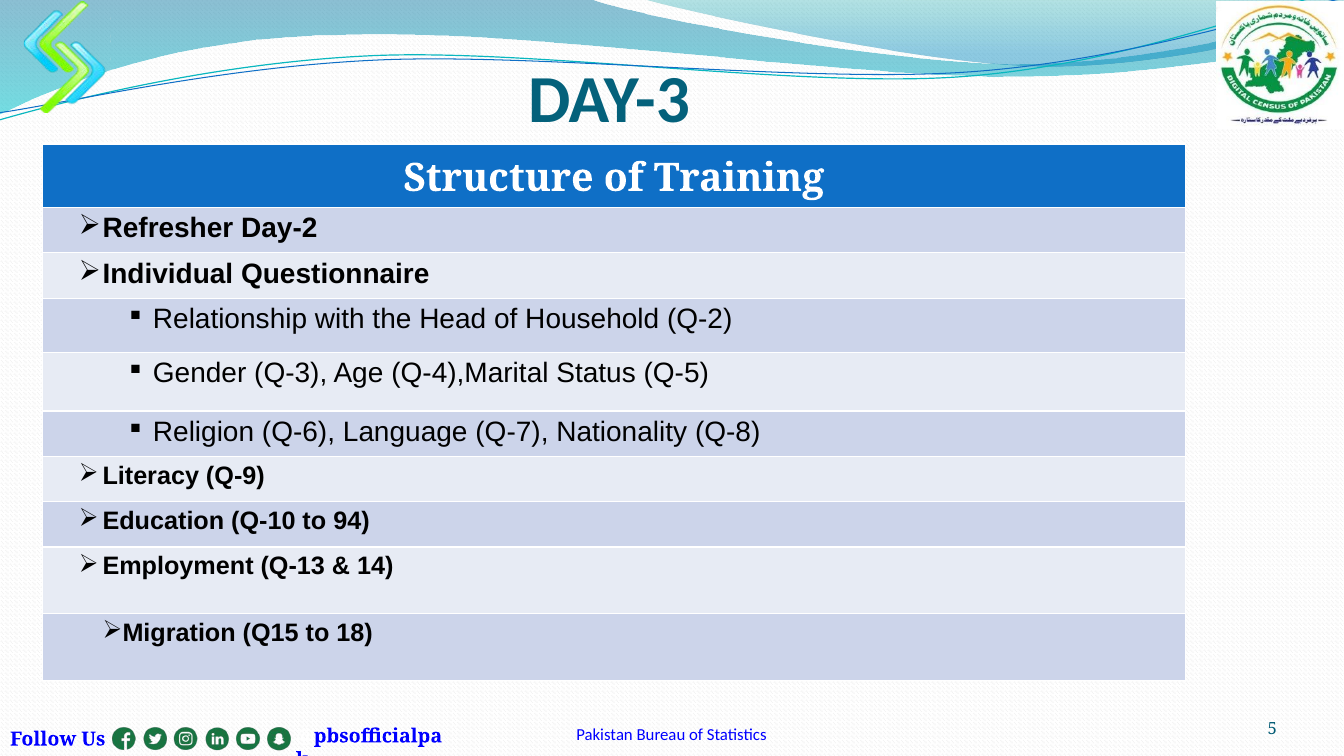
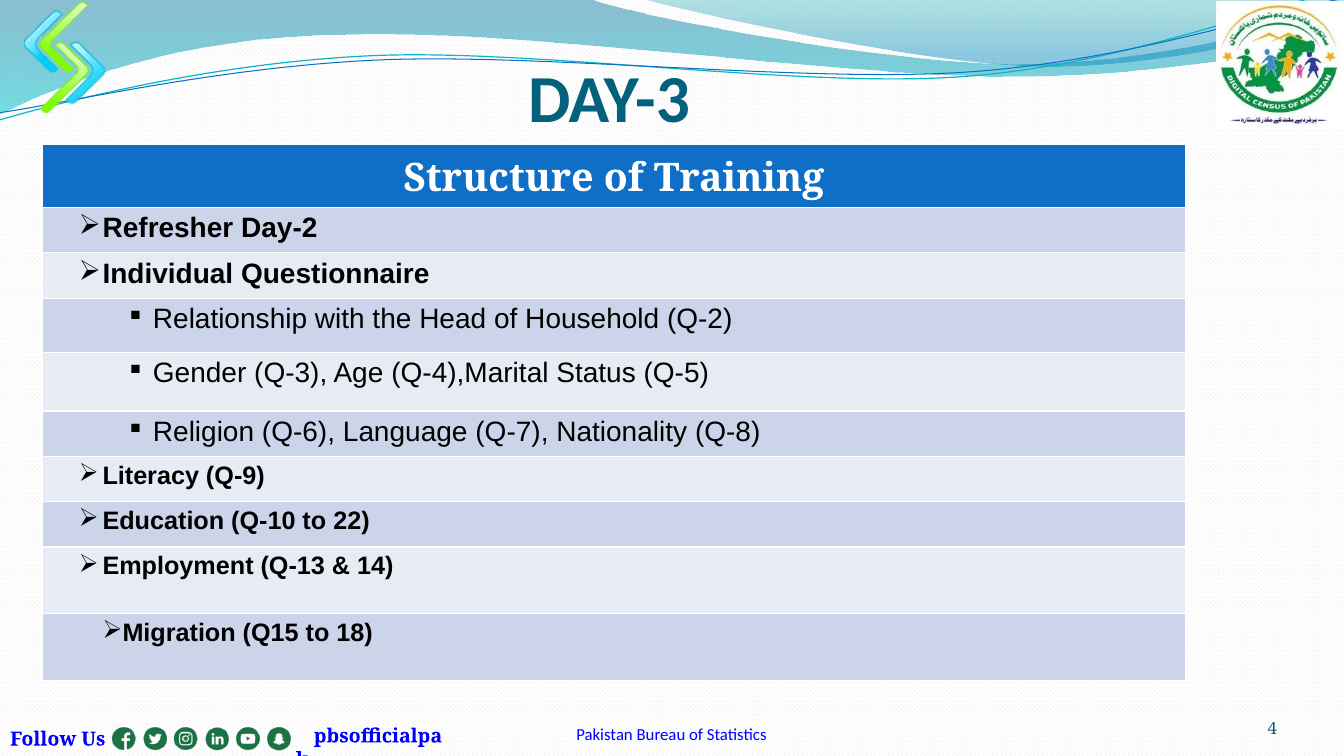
94: 94 -> 22 (352, 521)
5: 5 -> 4 (1272, 729)
